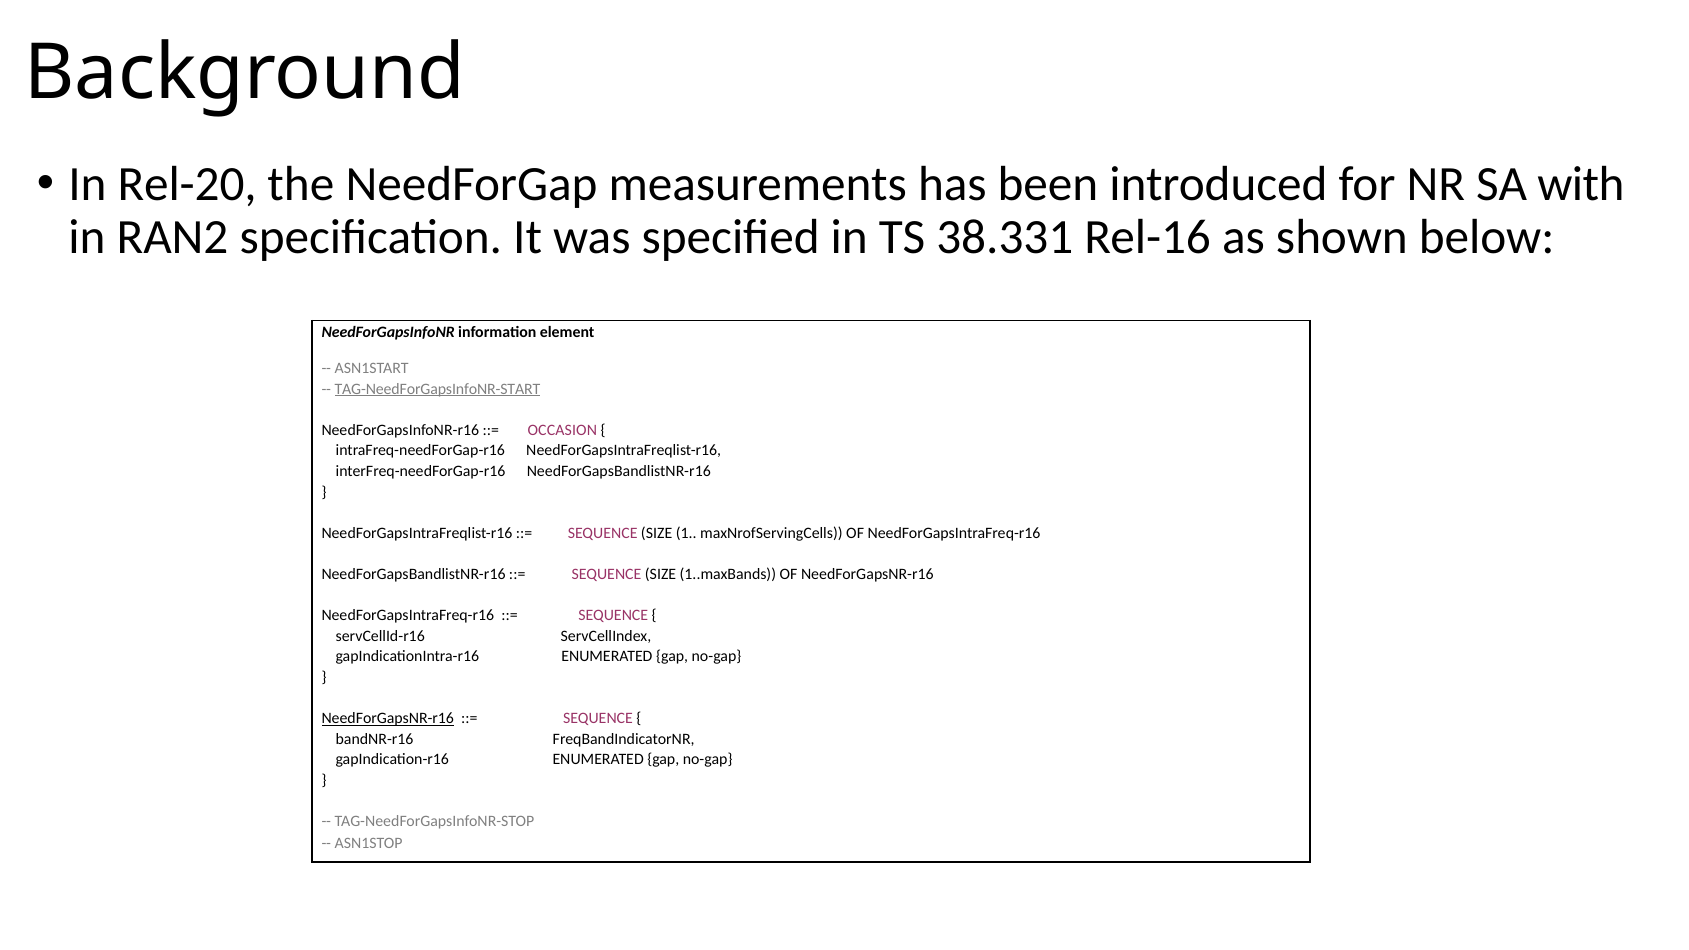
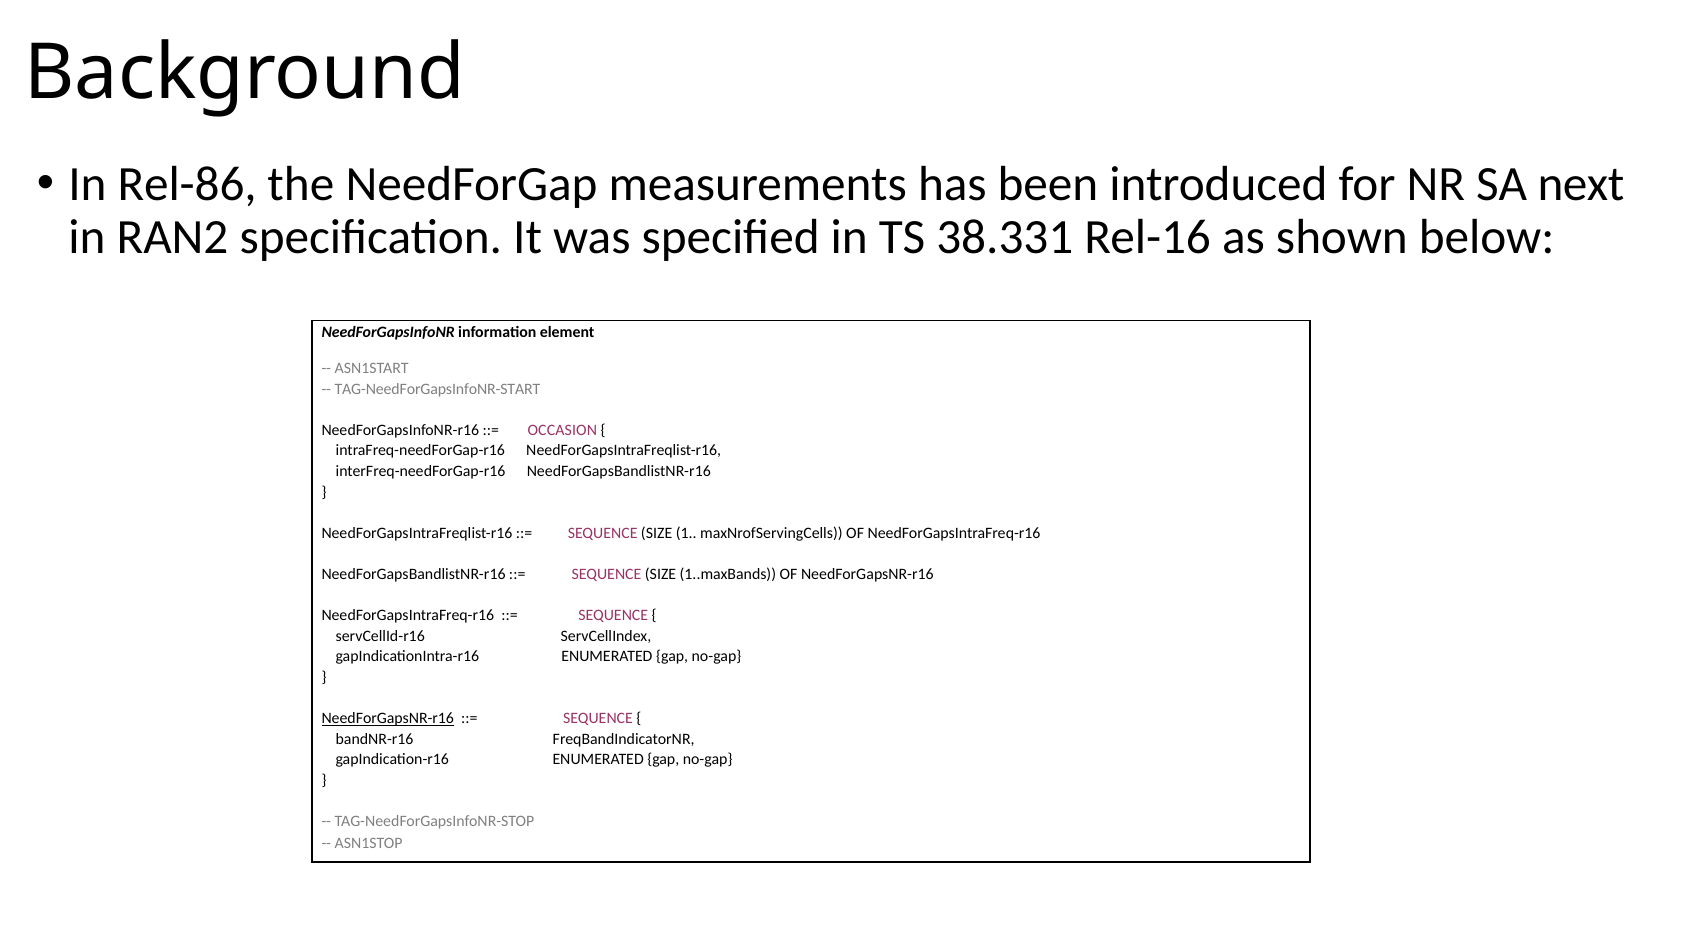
Rel-20: Rel-20 -> Rel-86 (187, 185)
with: with -> next (1581, 185)
TAG-NeedForGapsInfoNR-START underline: present -> none (437, 389)
